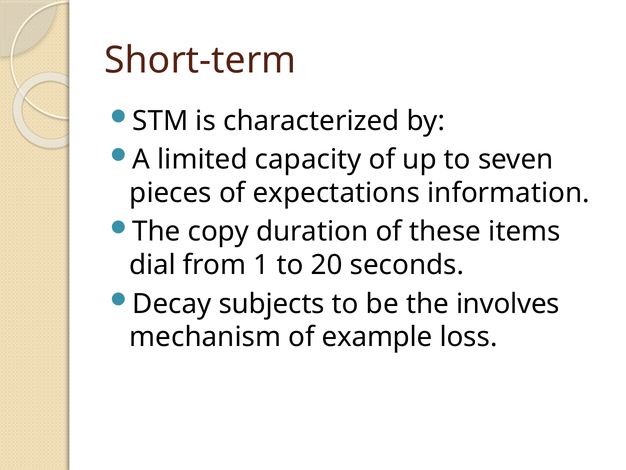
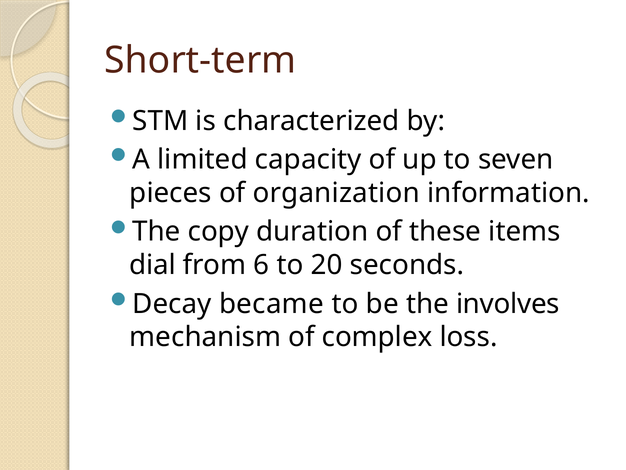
expectations: expectations -> organization (336, 193)
1: 1 -> 6 (261, 265)
subjects: subjects -> became (272, 303)
example: example -> complex (377, 337)
